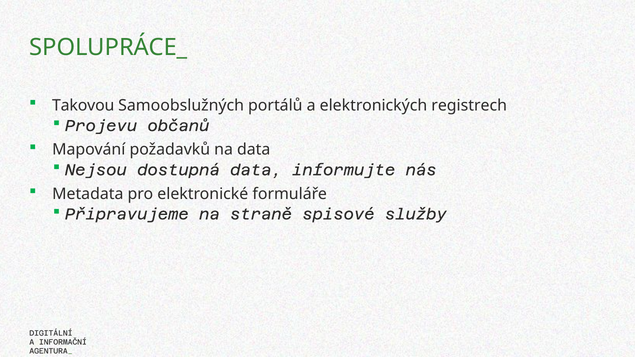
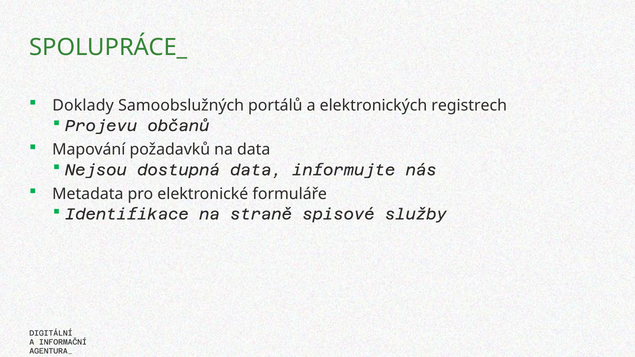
Takovou: Takovou -> Doklady (83, 106)
Připravujeme: Připravujeme -> Identifikace (127, 214)
